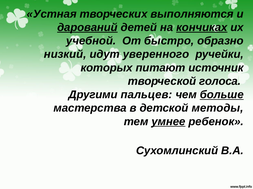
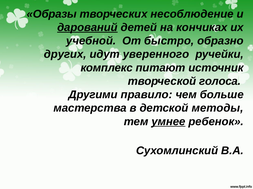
Устная: Устная -> Образы (52, 14)
выполняются: выполняются -> несоблюдение (192, 14)
кончиках underline: present -> none (202, 28)
низкий: низкий -> других (65, 55)
которых: которых -> комплекс (107, 68)
пальцев: пальцев -> правило (147, 95)
больше underline: present -> none (222, 95)
